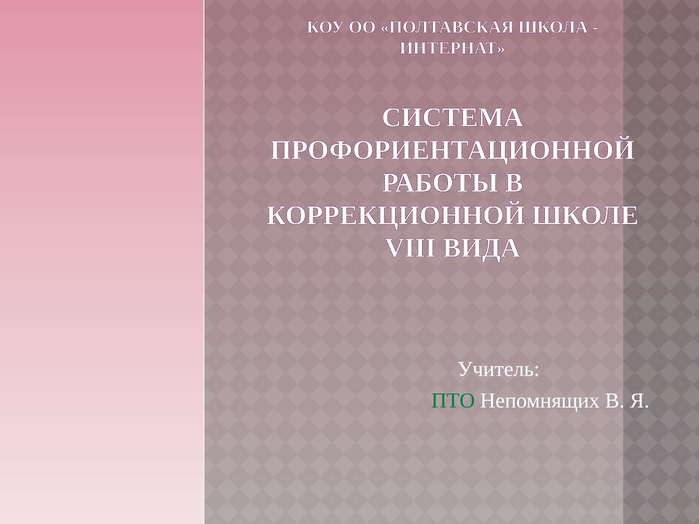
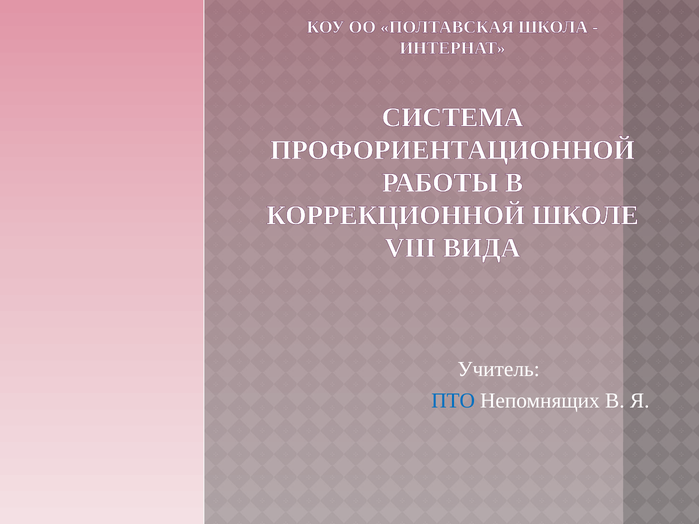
ПТО colour: green -> blue (453, 401)
